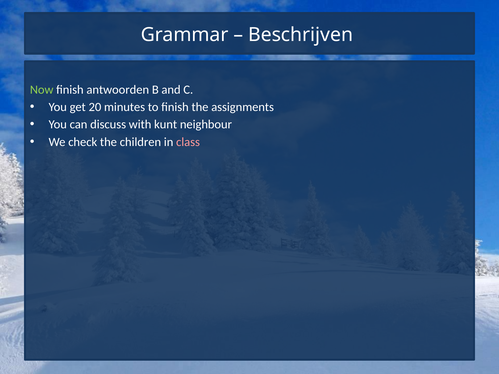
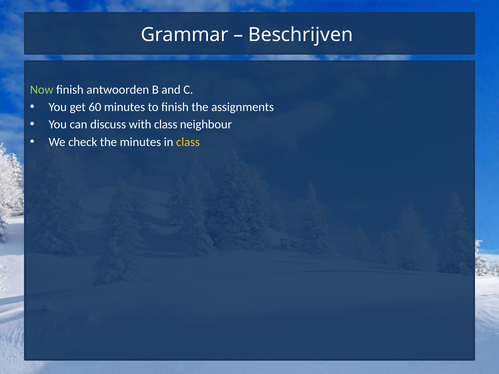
20: 20 -> 60 (95, 107)
with kunt: kunt -> class (166, 125)
the children: children -> minutes (140, 142)
class colour: pink -> yellow (188, 142)
